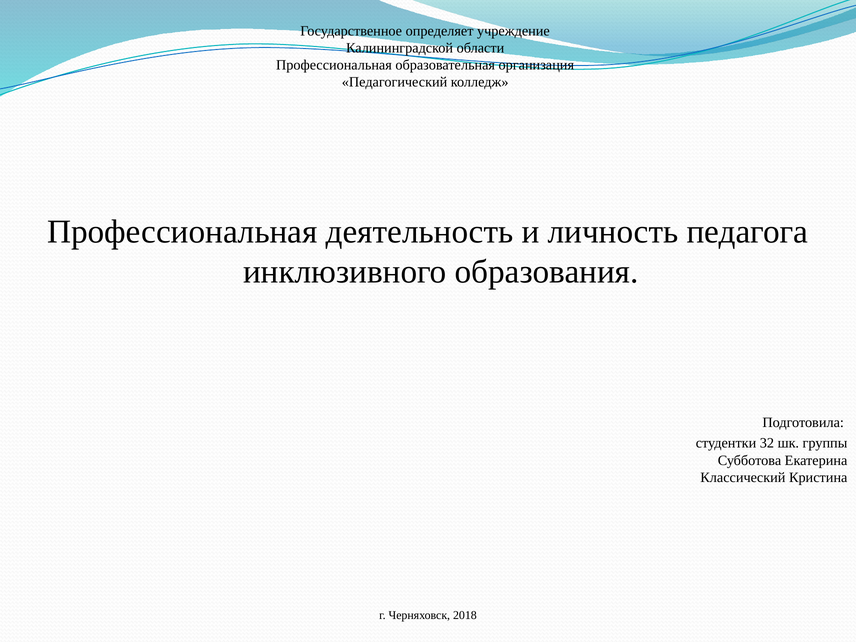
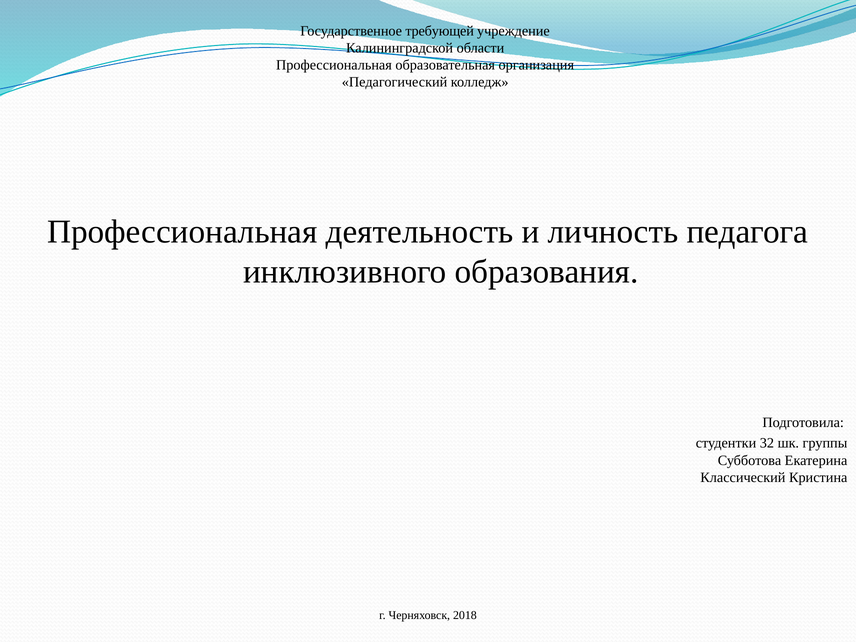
определяет: определяет -> требующей (440, 31)
